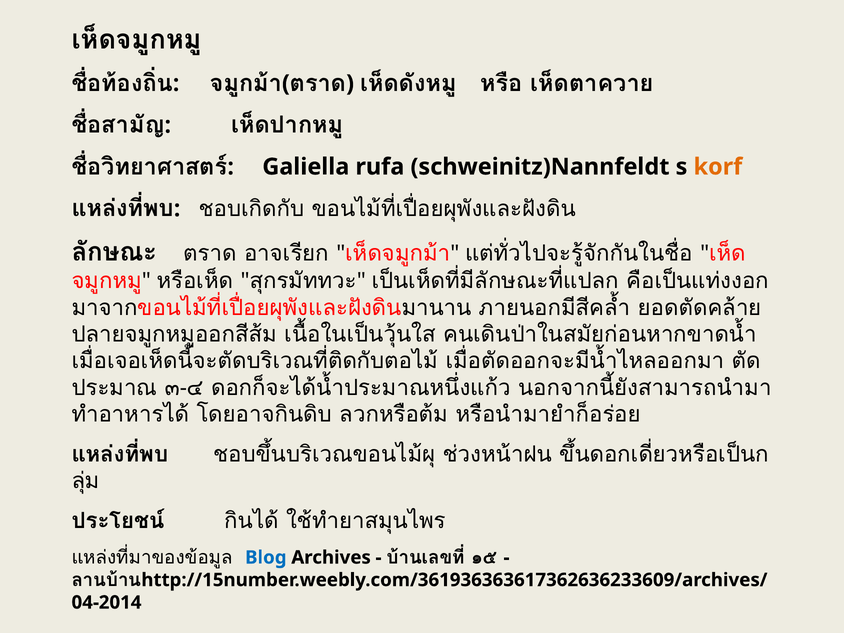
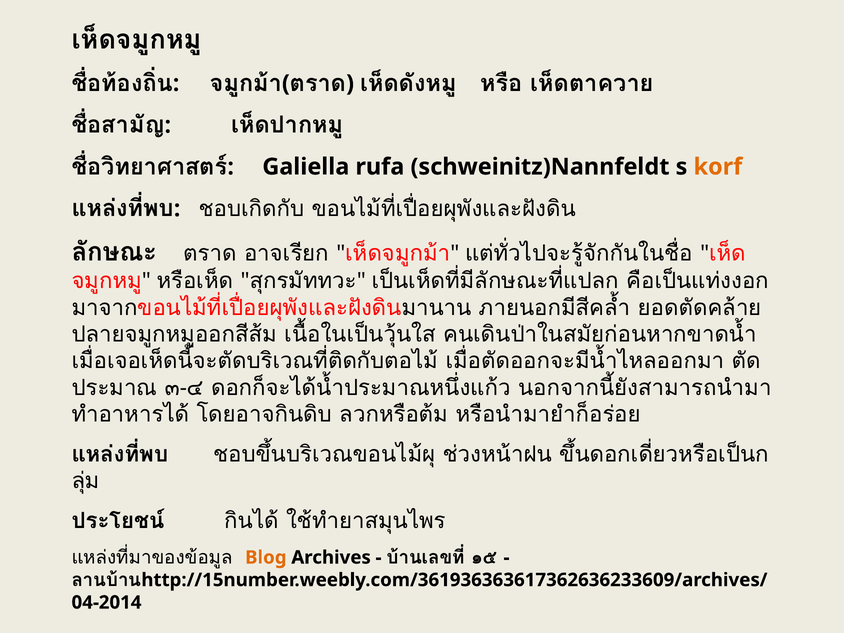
Blog colour: blue -> orange (266, 557)
